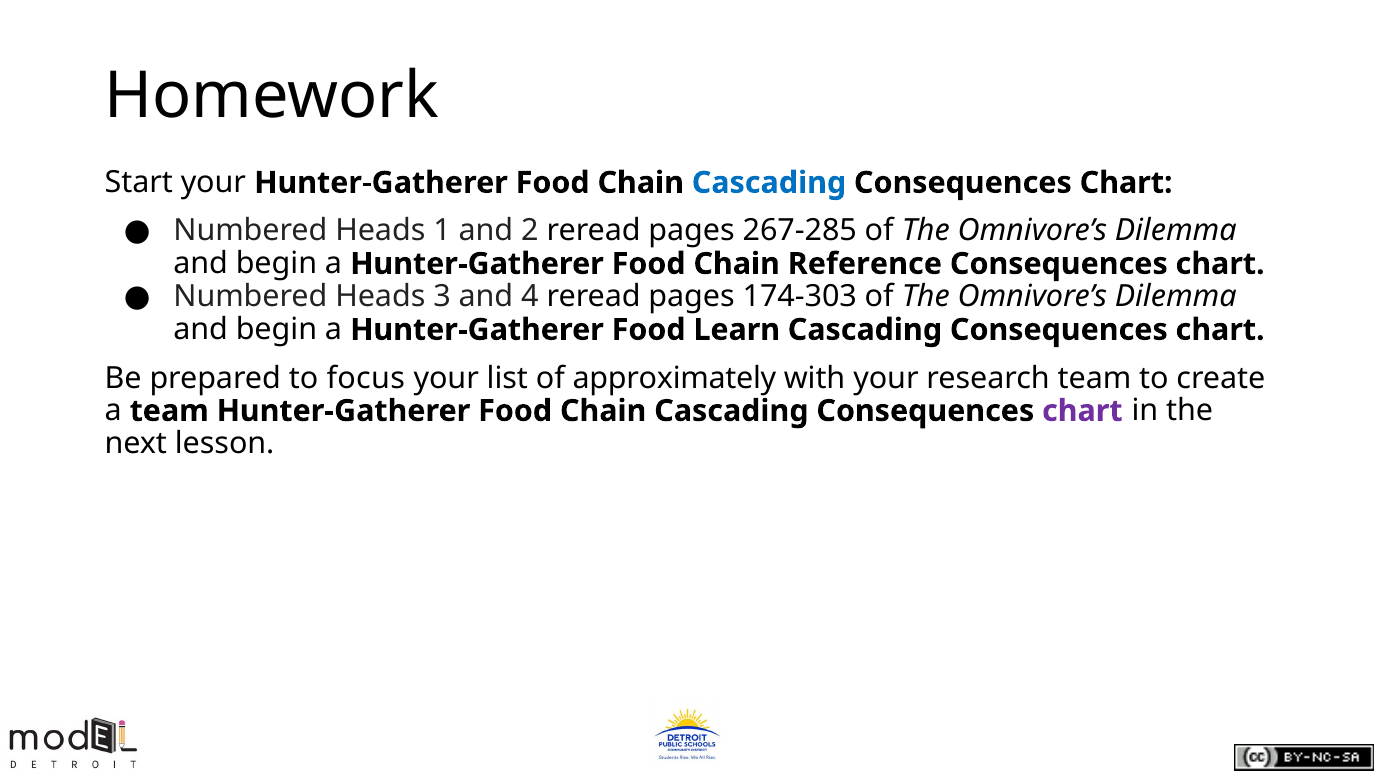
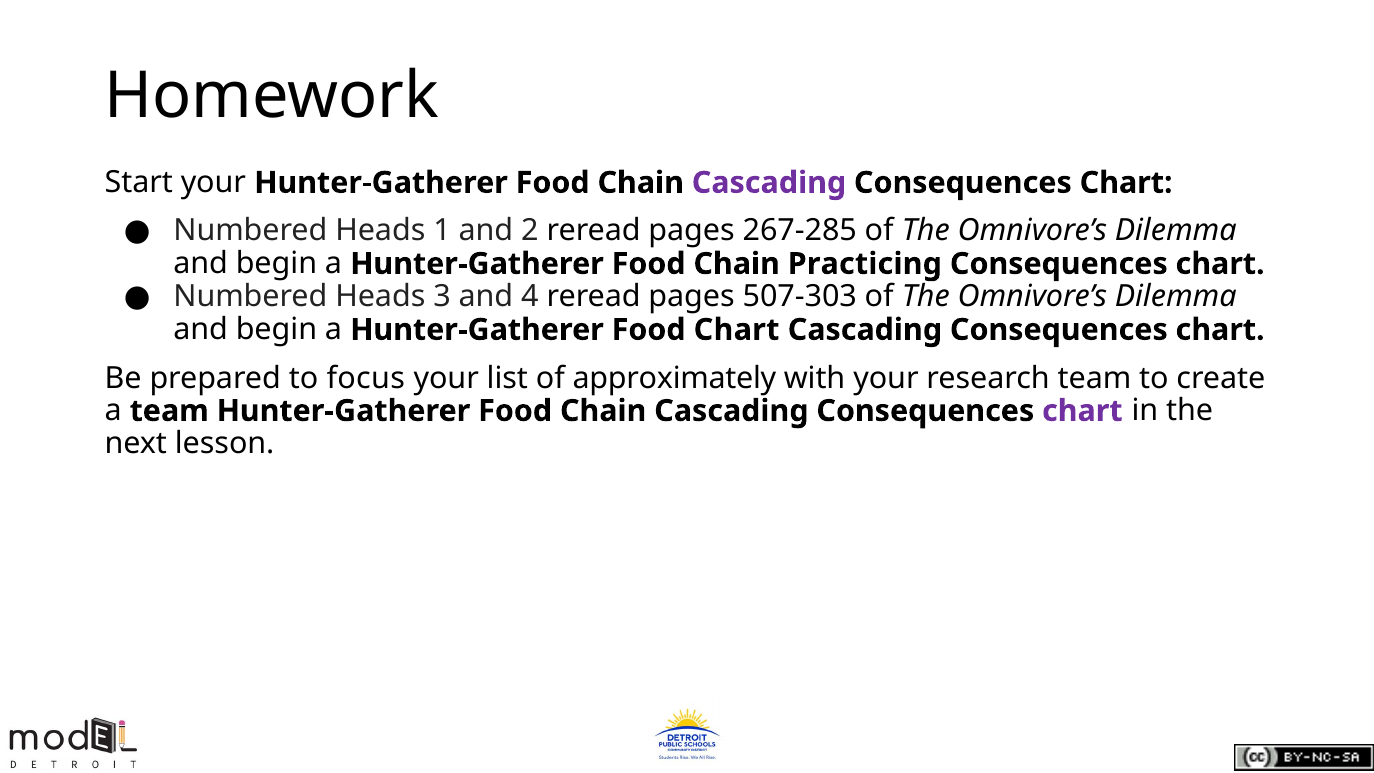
Cascading colour: blue -> purple (769, 183)
Reference: Reference -> Practicing (865, 264)
174-303: 174-303 -> 507-303 (800, 297)
Food Learn: Learn -> Chart (737, 330)
